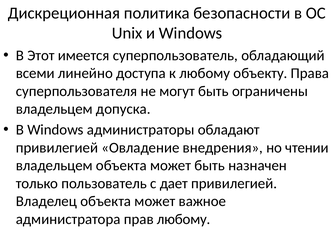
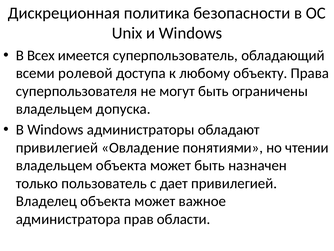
Этот: Этот -> Всех (41, 55)
линейно: линейно -> ролевой (85, 73)
внедрения: внедрения -> понятиями (223, 147)
прав любому: любому -> области (184, 219)
